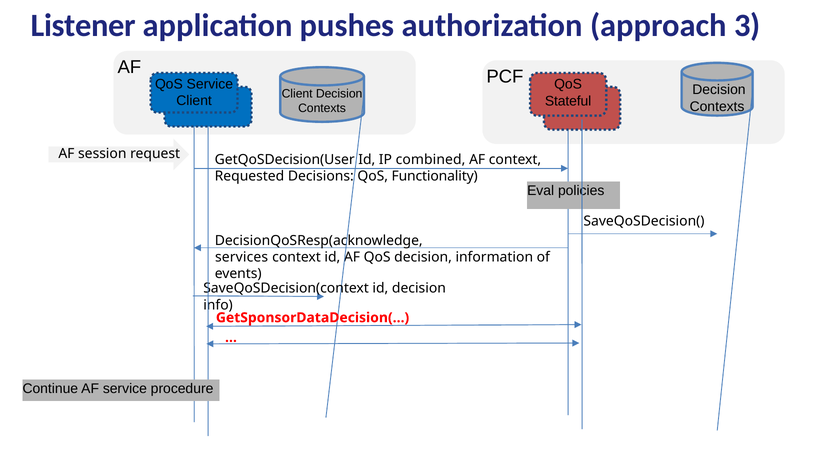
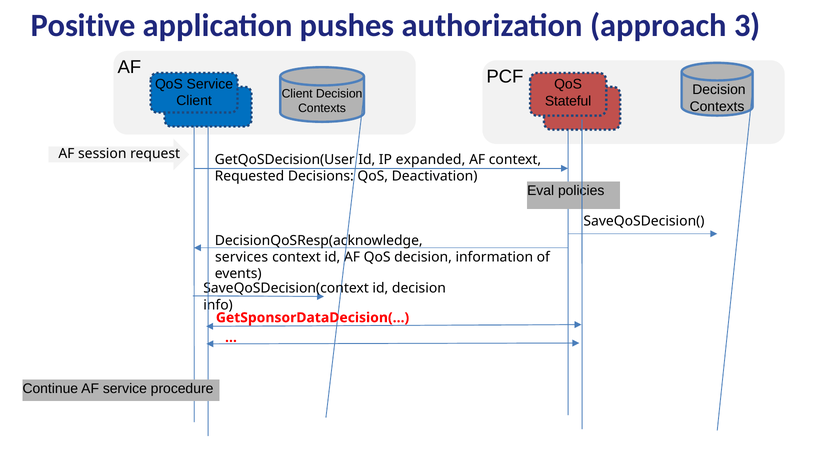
Listener: Listener -> Positive (83, 26)
combined: combined -> expanded (431, 160)
Functionality: Functionality -> Deactivation (435, 176)
